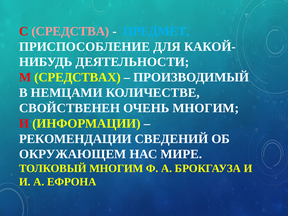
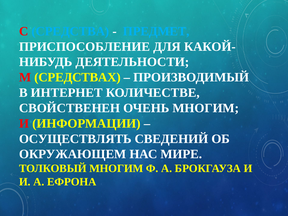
СРЕДСТВА colour: pink -> light blue (70, 31)
НЕМЦАМИ: НЕМЦАМИ -> ИНТЕРНЕТ (67, 93)
РЕКОМЕНДАЦИИ: РЕКОМЕНДАЦИИ -> ОСУЩЕСТВЛЯТЬ (75, 139)
